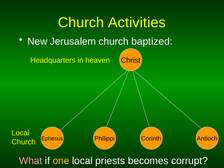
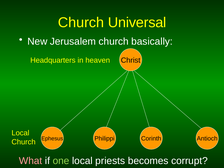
Activities: Activities -> Universal (137, 22)
baptized: baptized -> basically (152, 41)
one colour: yellow -> light green (61, 161)
